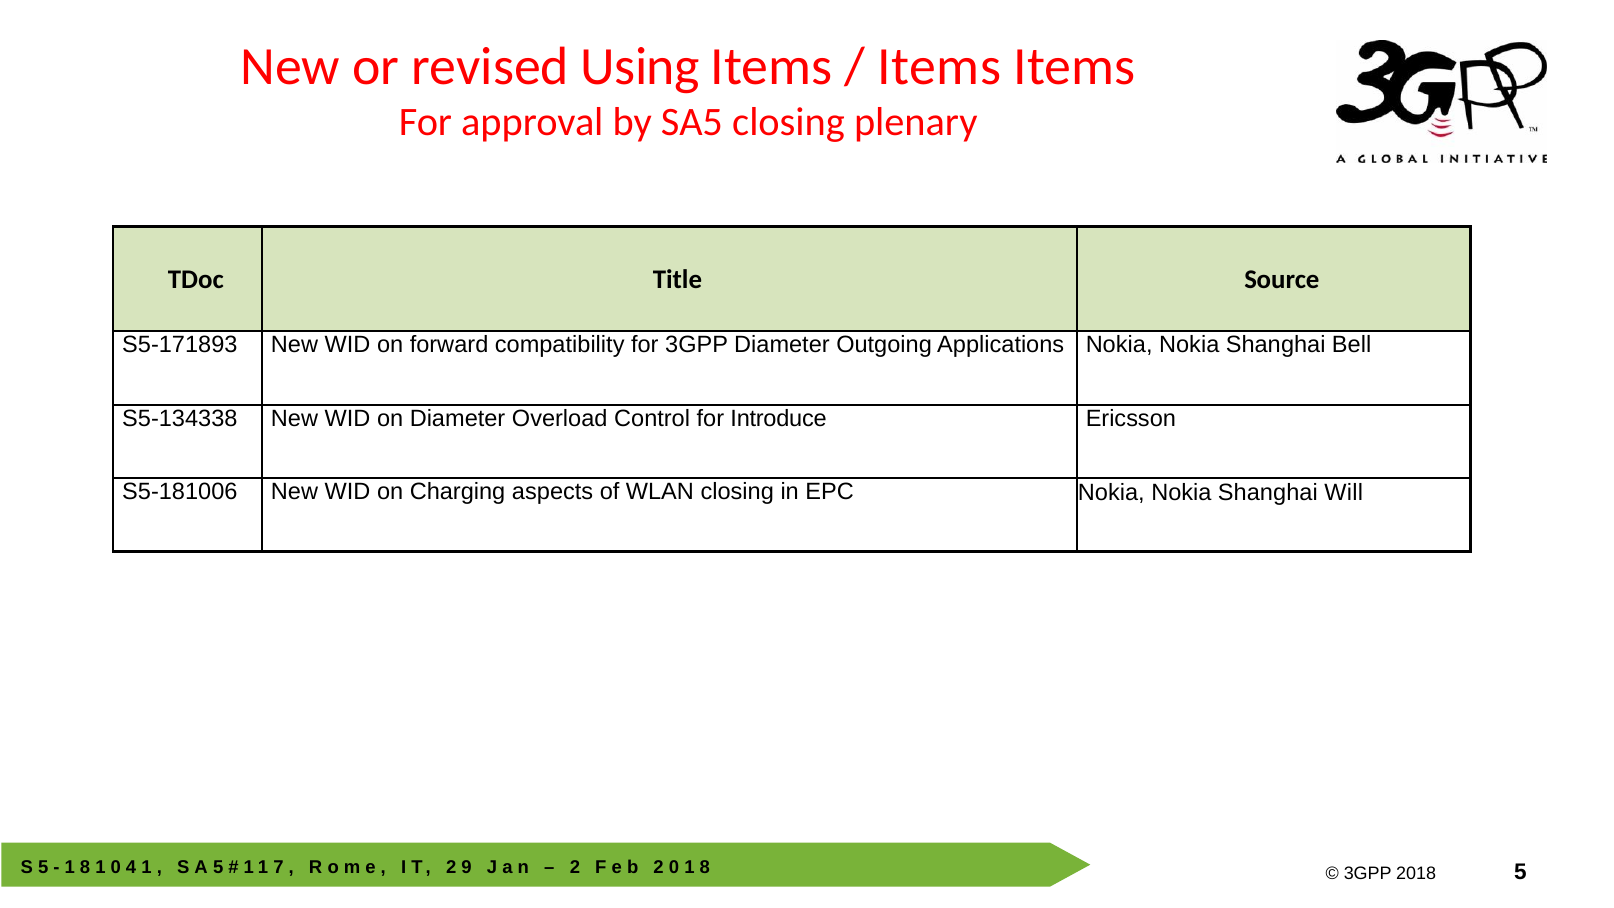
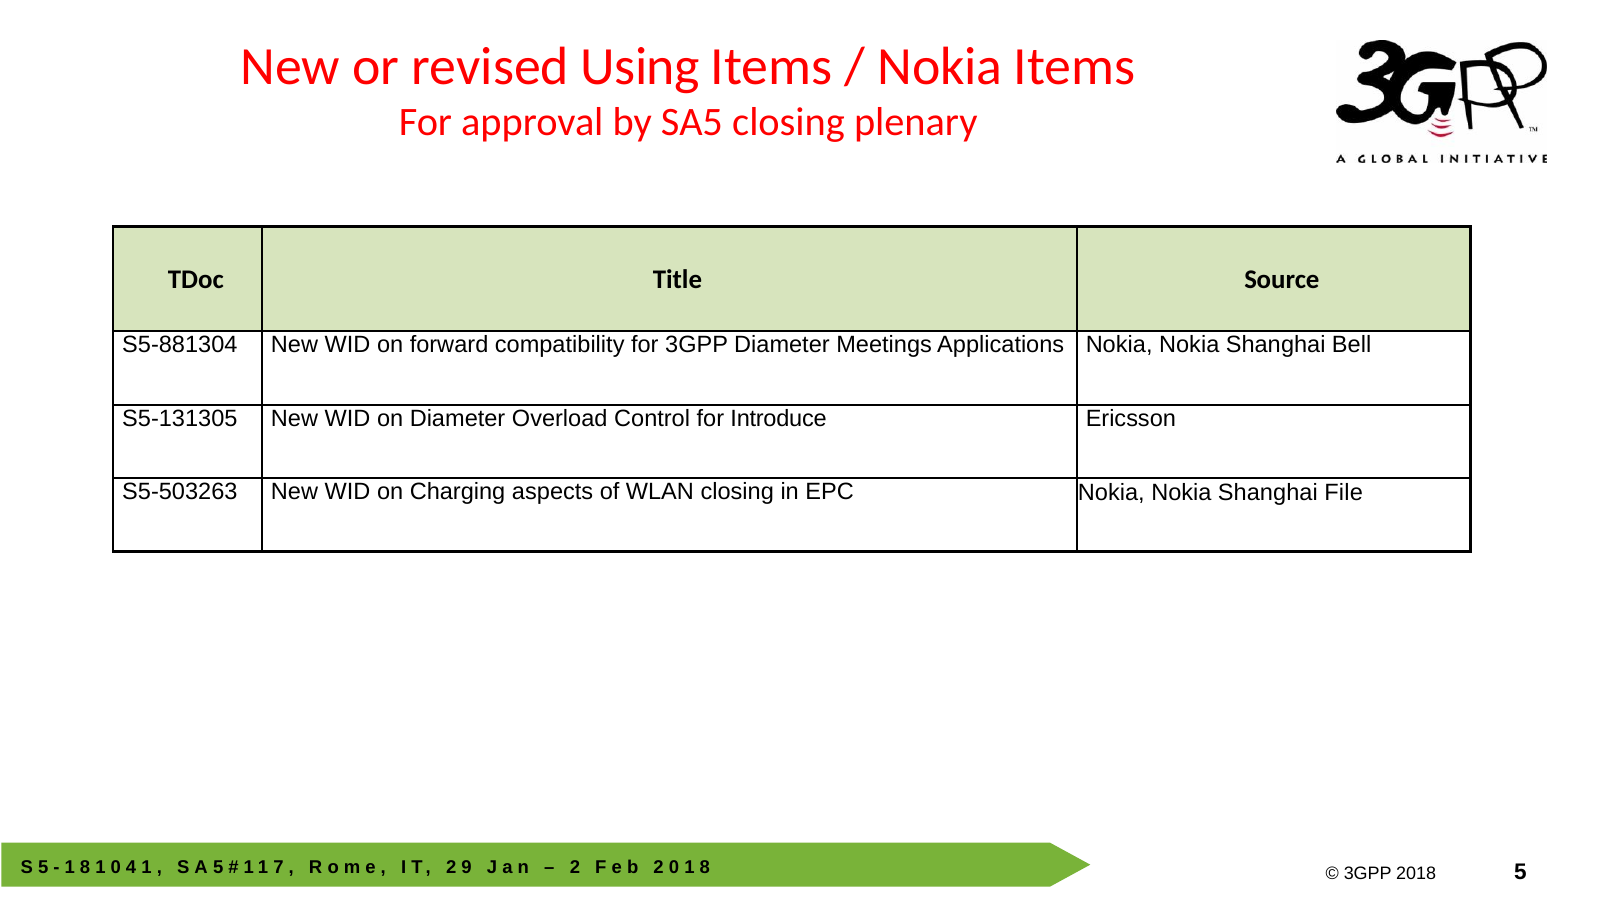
Items: Items -> Nokia (940, 66)
S5-171893: S5-171893 -> S5-881304 (180, 345)
Outgoing: Outgoing -> Meetings (884, 345)
S5-134338: S5-134338 -> S5-131305 (180, 418)
S5-181006: S5-181006 -> S5-503263 (180, 492)
Will: Will -> File (1344, 493)
